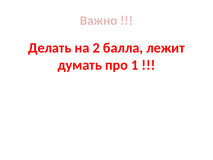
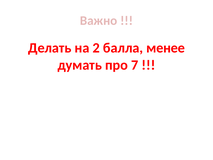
лежит: лежит -> менее (166, 48)
1: 1 -> 7 (135, 65)
